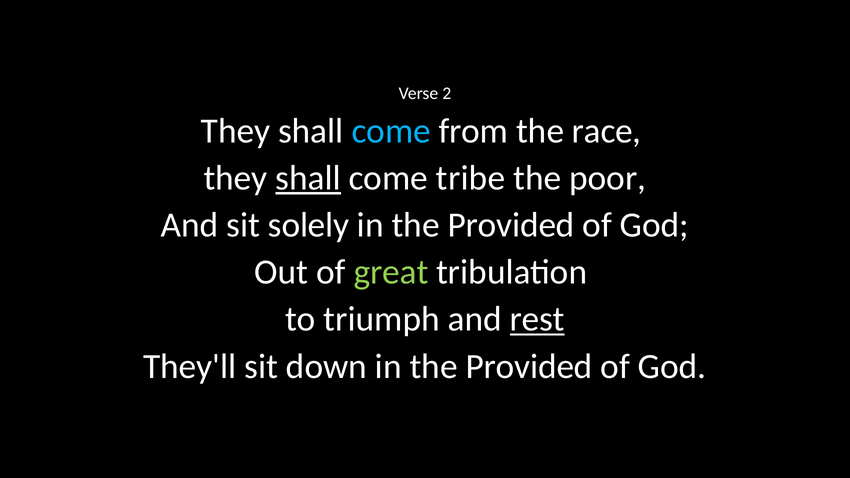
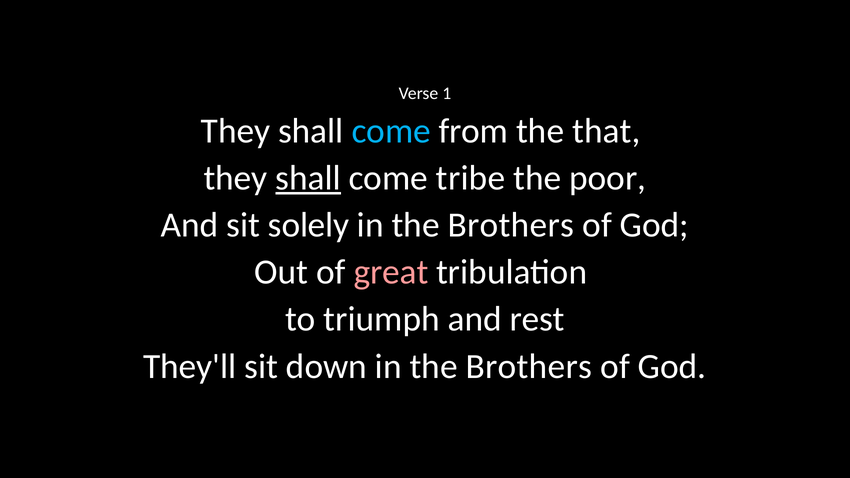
2: 2 -> 1 (447, 94)
race: race -> that (606, 131)
Provided: Provided -> Brothers (511, 225)
great colour: light green -> pink (391, 272)
rest underline: present -> none (537, 319)
down in the Provided: Provided -> Brothers (529, 366)
